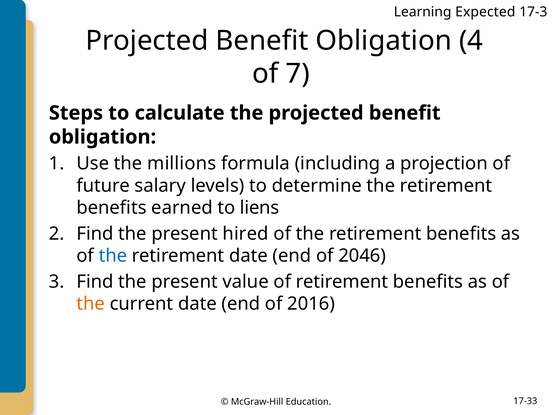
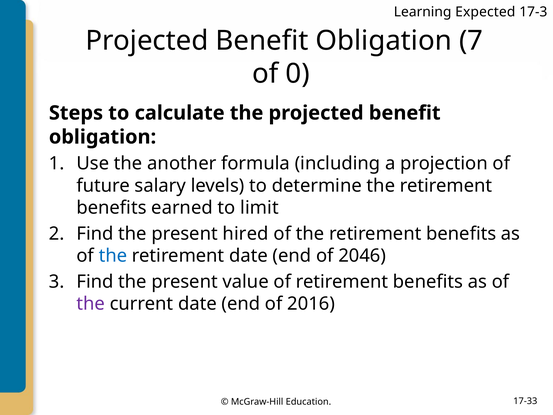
4: 4 -> 7 (471, 41)
7: 7 -> 0 (298, 74)
millions: millions -> another (182, 163)
liens: liens -> limit (259, 208)
the colour: orange -> purple (91, 304)
